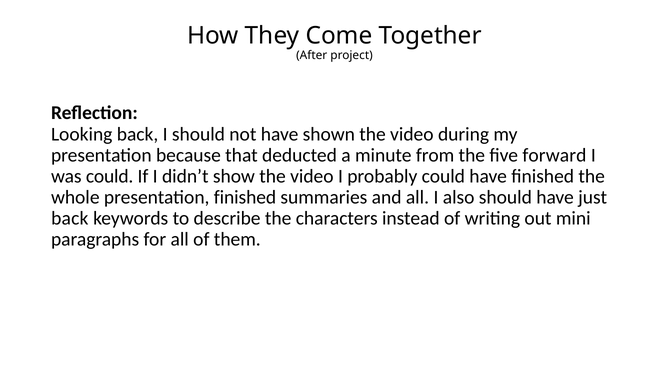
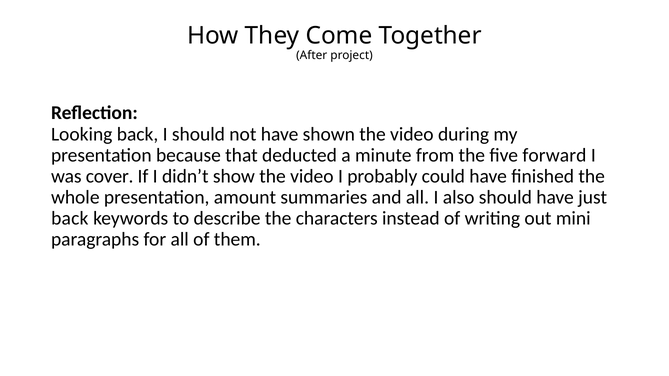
was could: could -> cover (110, 176)
presentation finished: finished -> amount (245, 197)
